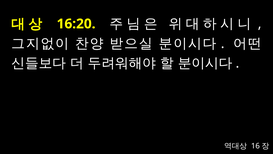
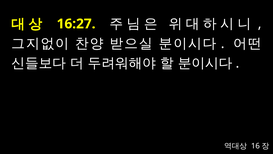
16:20: 16:20 -> 16:27 (76, 24)
